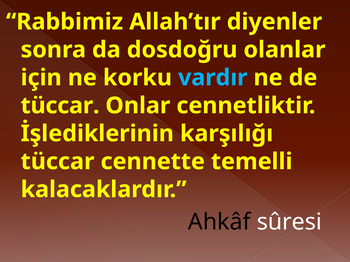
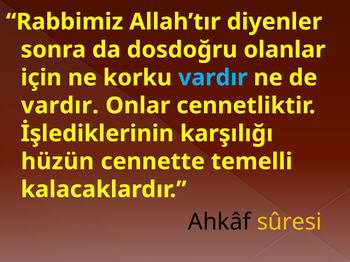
tüccar: tüccar -> vardır (60, 106)
tüccar: tüccar -> hüzün (57, 162)
sûresi colour: white -> yellow (289, 222)
